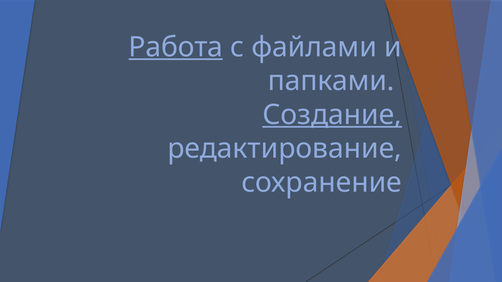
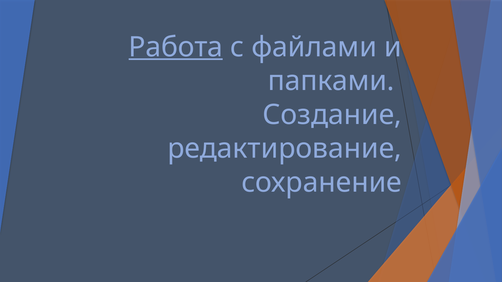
Создание underline: present -> none (332, 115)
